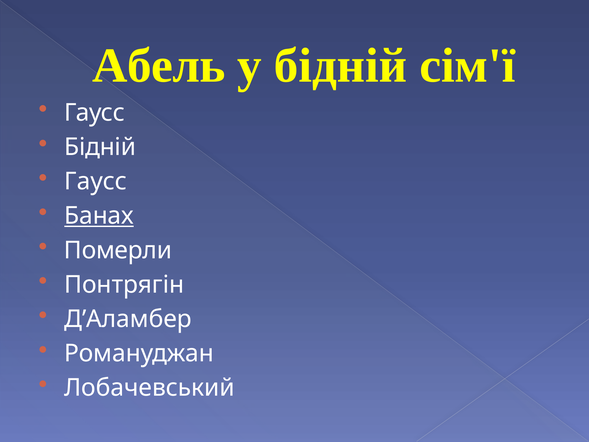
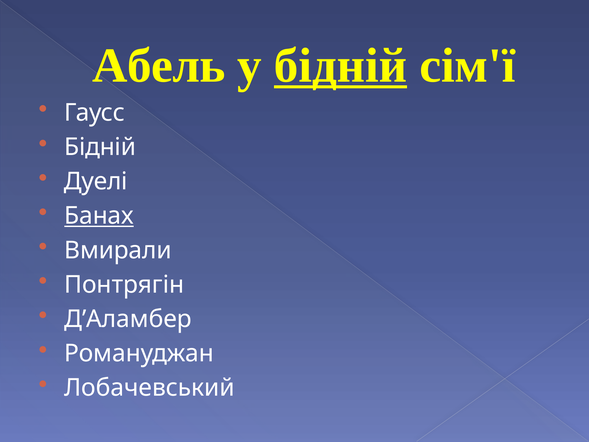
бідній underline: none -> present (341, 66)
Гаусс: Гаусс -> Дуелі (96, 181)
Померли: Померли -> Вмирали (118, 250)
